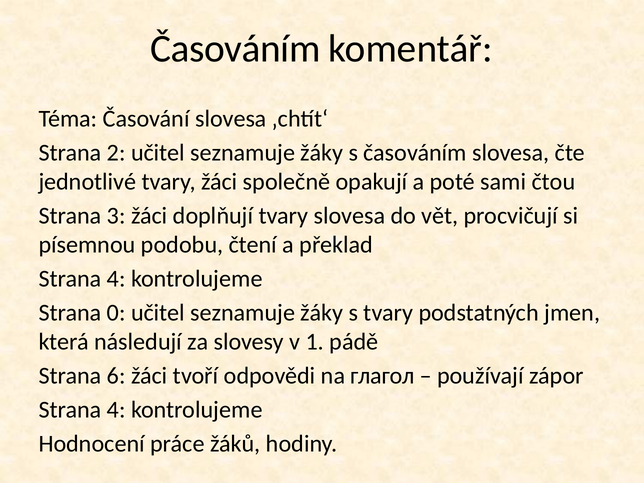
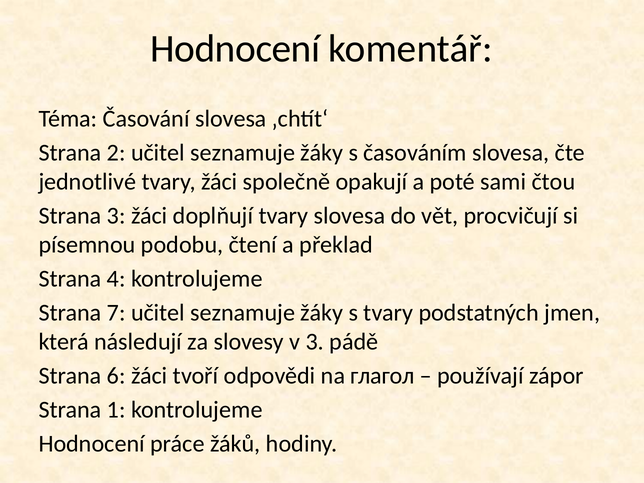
Časováním: Časováním -> Hodnocení (235, 49)
0: 0 -> 7 (116, 313)
v 1: 1 -> 3 (315, 342)
4: 4 -> 1 (116, 410)
